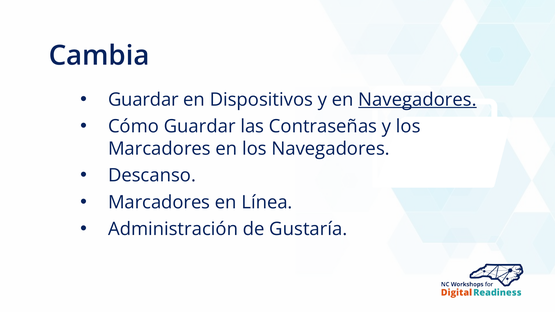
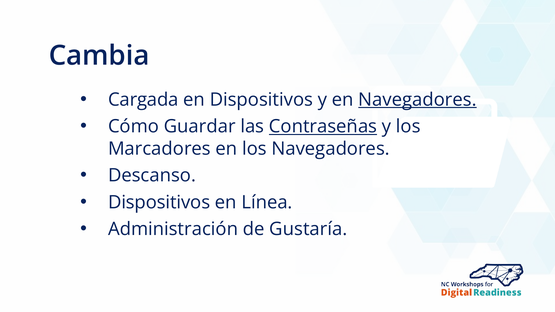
Guardar: Guardar -> Cargada (143, 100)
Contraseñas underline: none -> present (323, 127)
Marcadores: Marcadores -> Dispositivos (159, 202)
